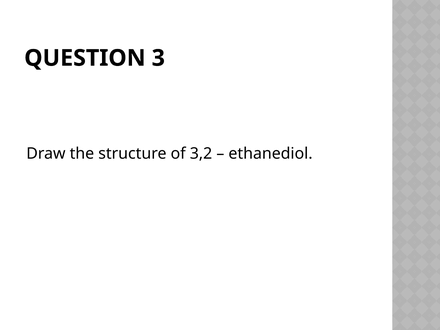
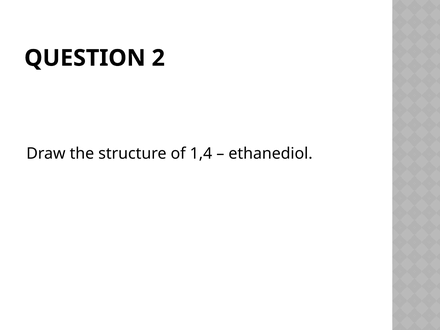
3: 3 -> 2 (158, 58)
3,2: 3,2 -> 1,4 (201, 154)
